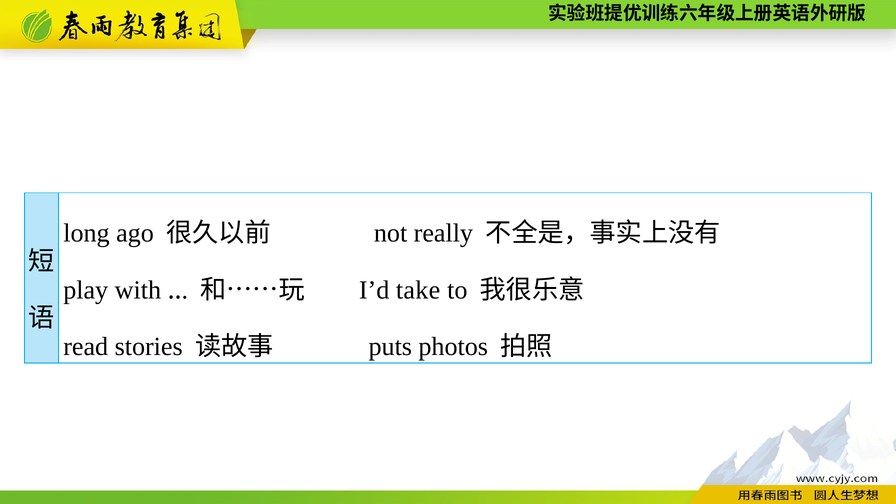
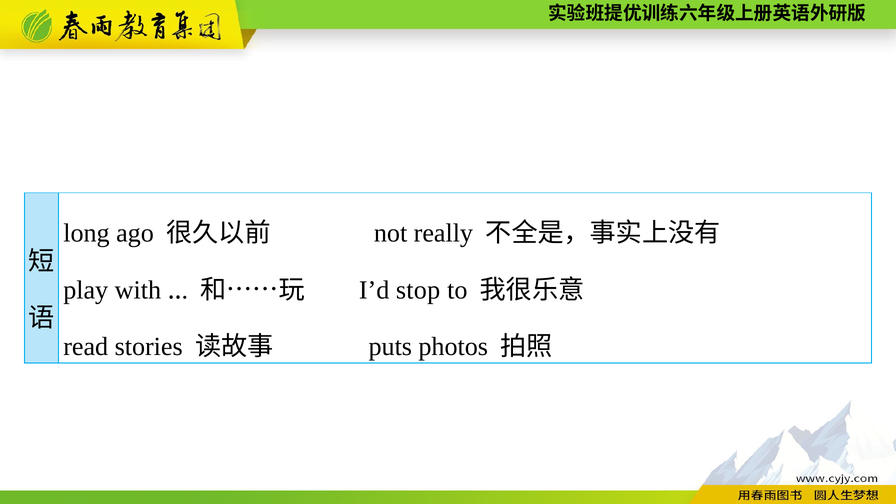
take: take -> stop (418, 290)
